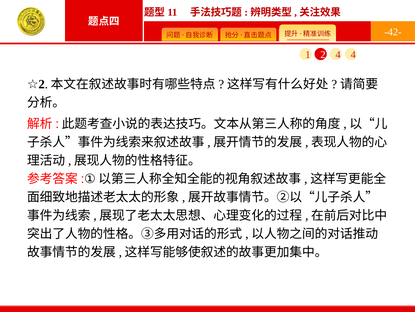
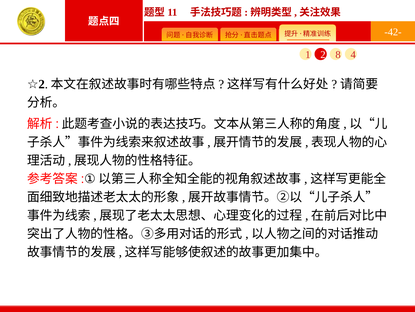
2 4: 4 -> 8 (338, 55)
